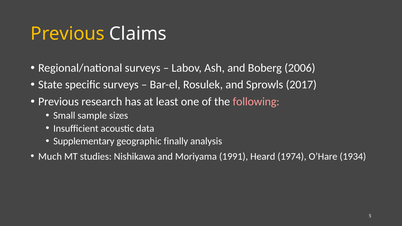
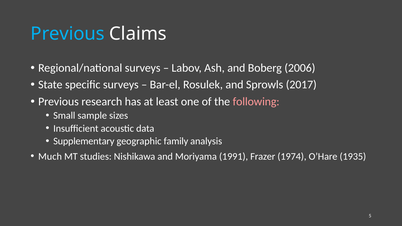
Previous colour: yellow -> light blue (68, 34)
finally: finally -> family (176, 141)
Heard: Heard -> Frazer (263, 156)
1934: 1934 -> 1935 (353, 156)
